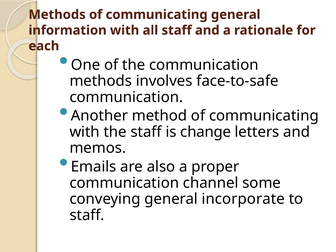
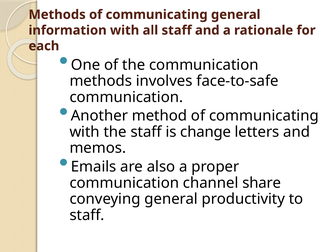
some: some -> share (262, 183)
incorporate: incorporate -> productivity (243, 199)
